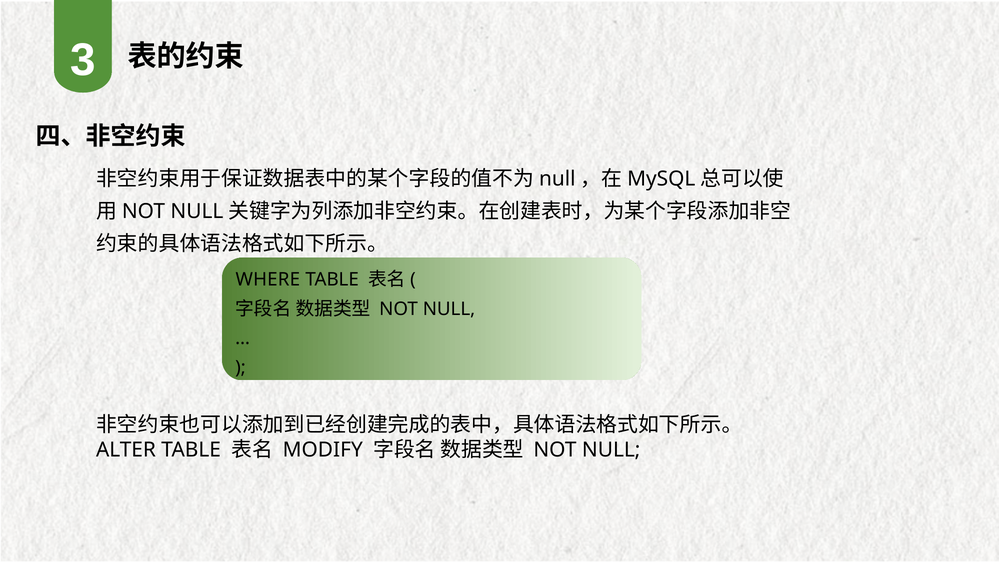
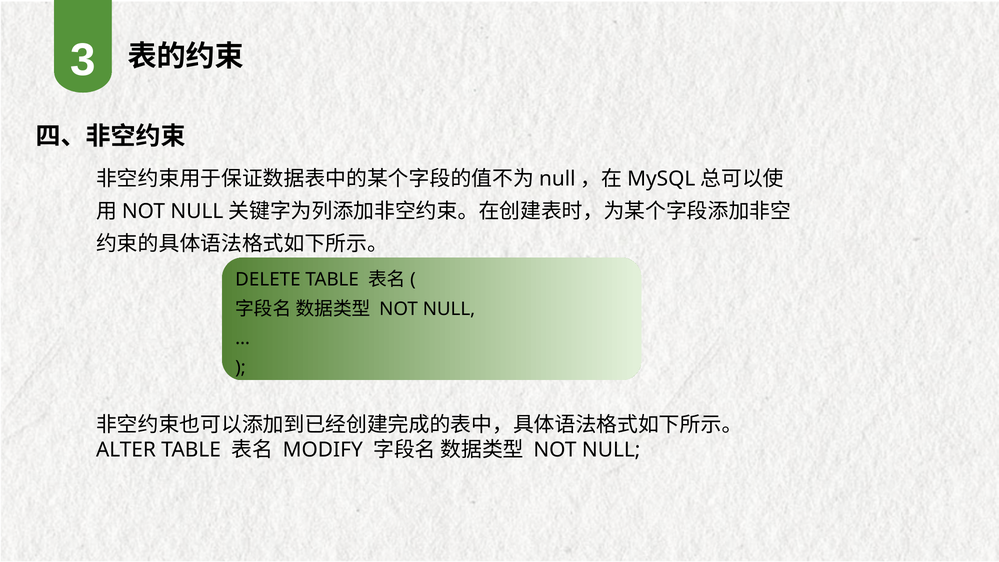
WHERE: WHERE -> DELETE (268, 280)
